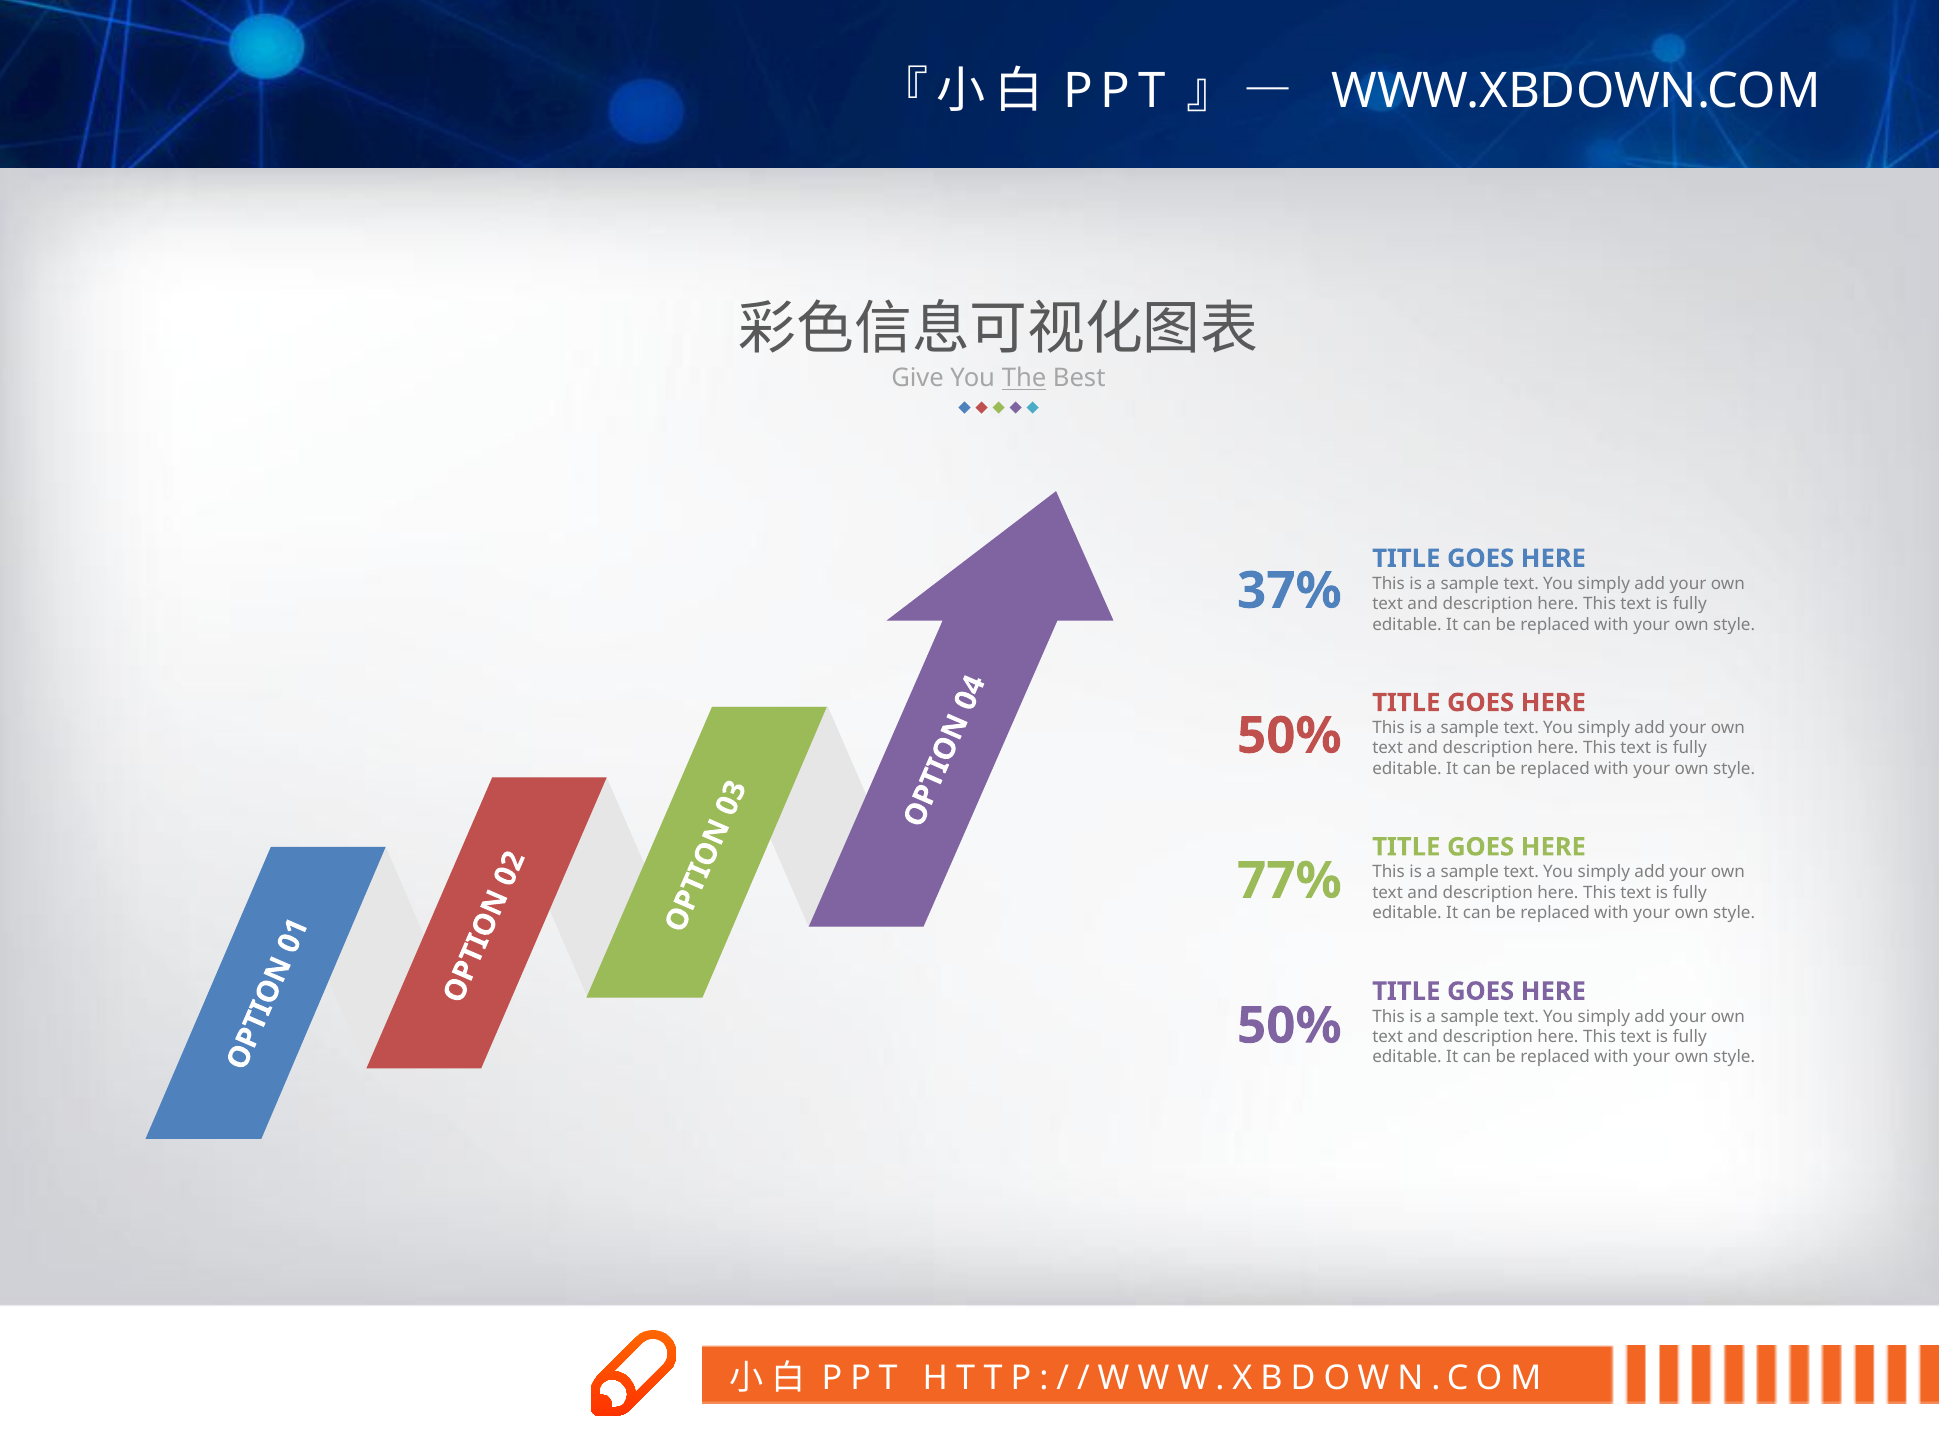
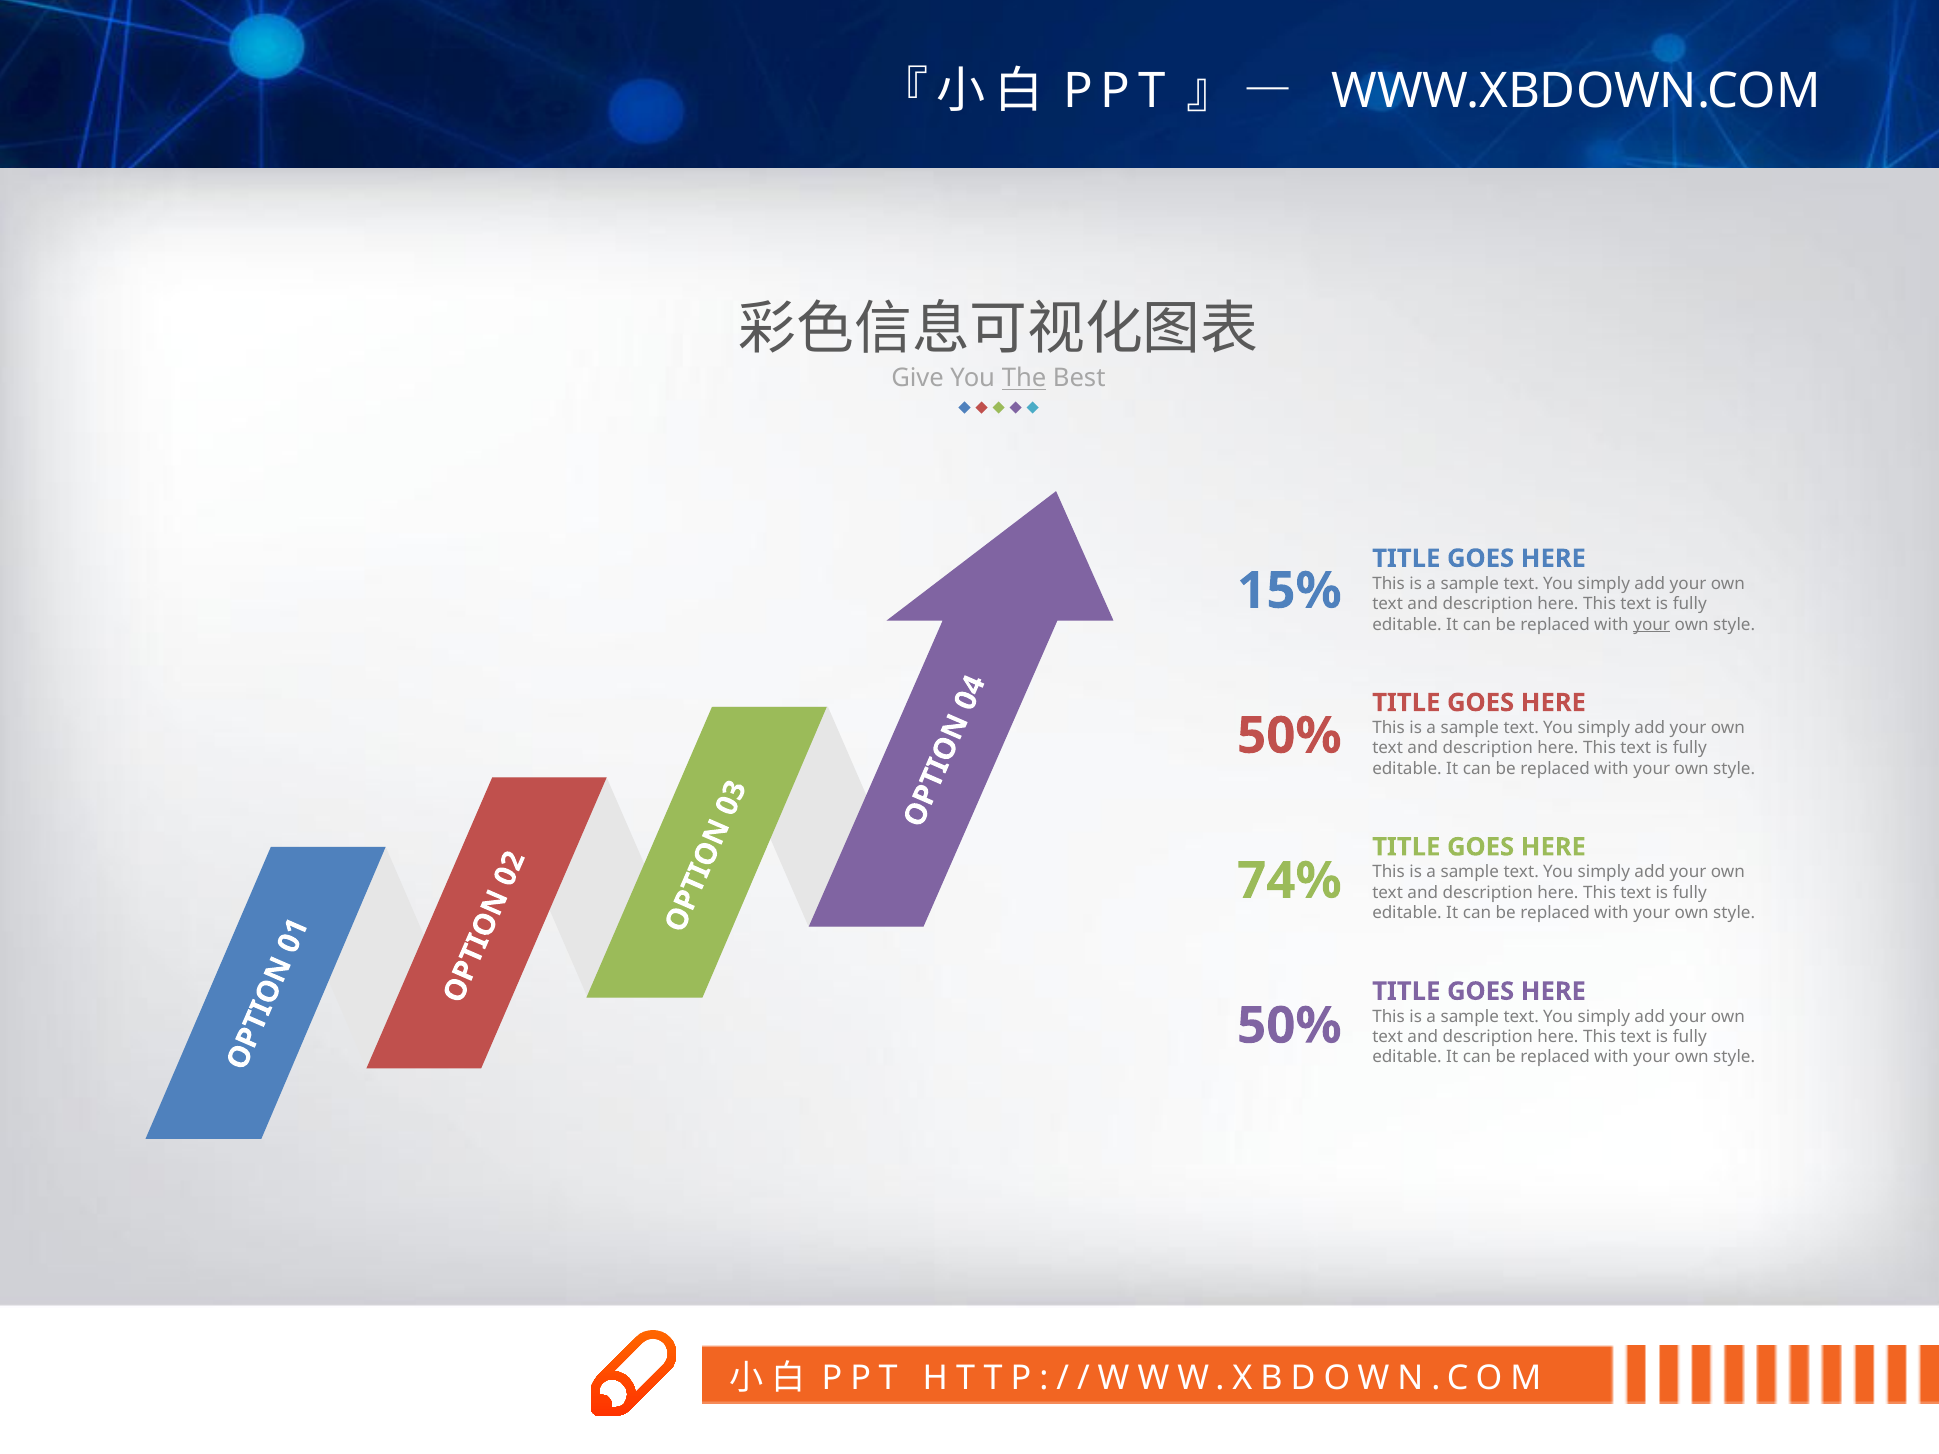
37%: 37% -> 15% (1289, 591)
your underline: none -> present (1652, 624)
77%: 77% -> 74% (1289, 881)
